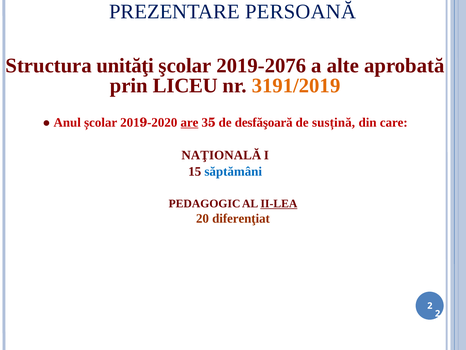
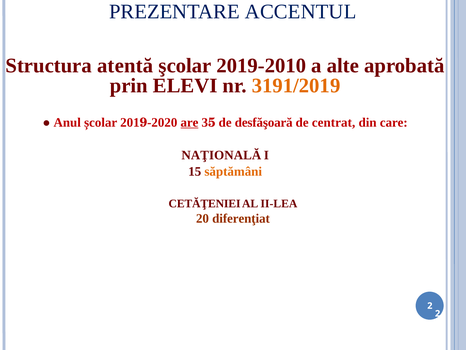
PERSOANĂ: PERSOANĂ -> ACCENTUL (301, 12)
unităţi: unităţi -> atentă (125, 66)
2019-2076: 2019-2076 -> 2019-2010 (261, 66)
LICEU: LICEU -> ELEVI (185, 86)
susțină: susțină -> centrat (334, 122)
săptămâni colour: blue -> orange (233, 171)
PEDAGOGIC: PEDAGOGIC -> CETĂŢENIEI (205, 203)
II-LEA underline: present -> none (279, 203)
